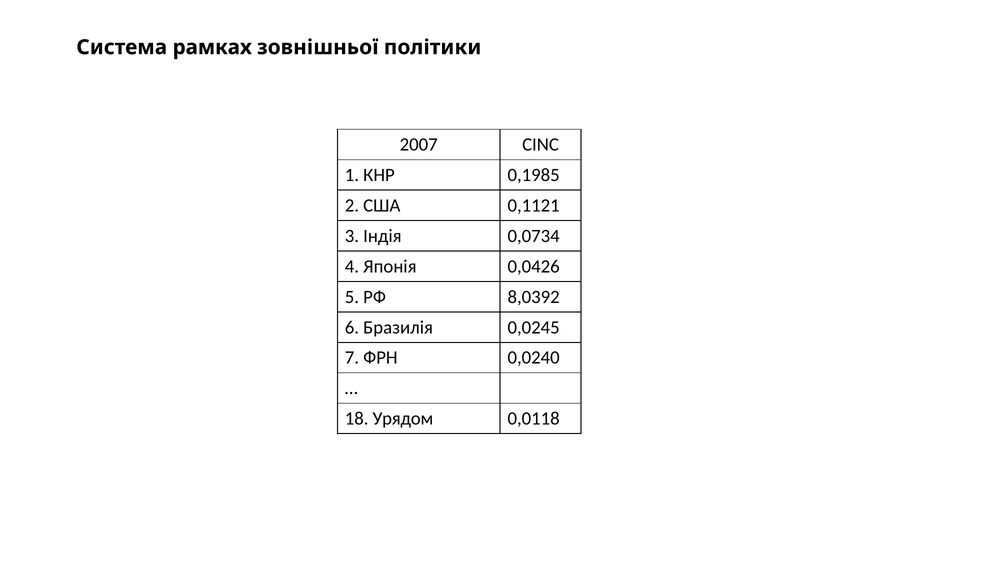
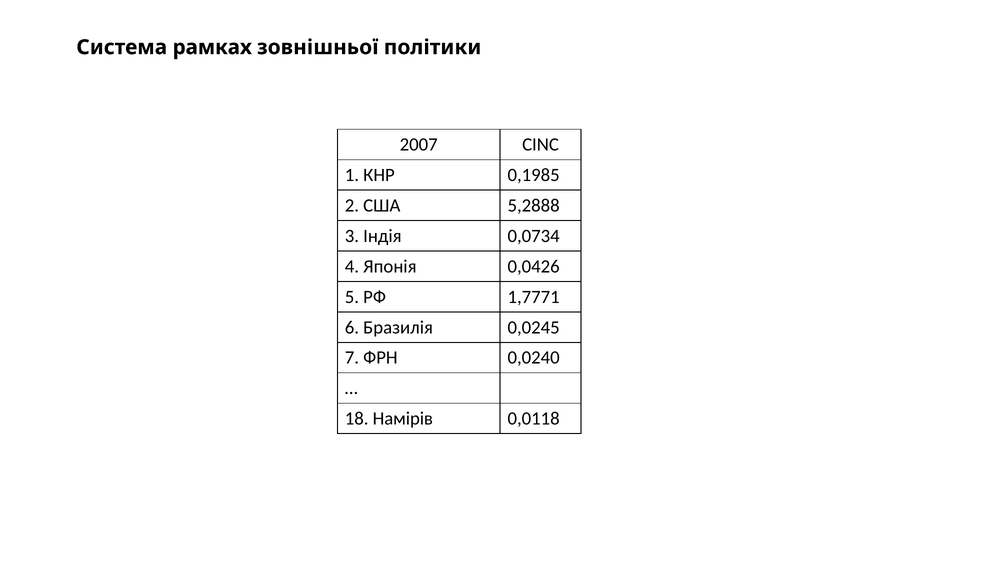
0,1121: 0,1121 -> 5,2888 (534, 206)
8,0392: 8,0392 -> 1,7771 (534, 297)
Урядом: Урядом -> Намірів (403, 419)
